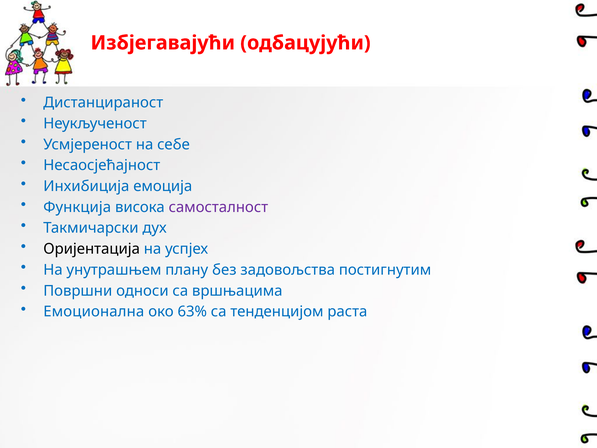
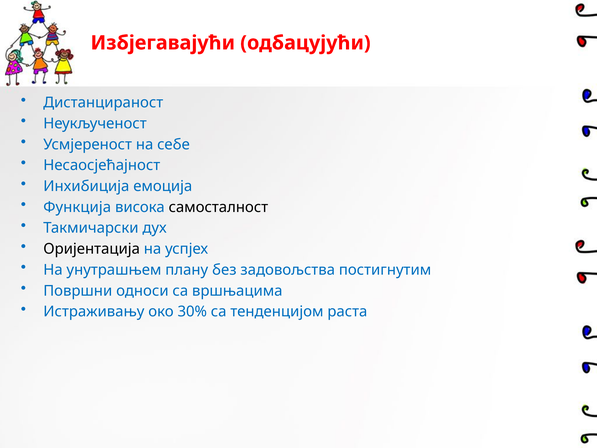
самосталност colour: purple -> black (218, 207)
Емоционална: Емоционална -> Истраживању (94, 311)
63%: 63% -> 30% (192, 311)
